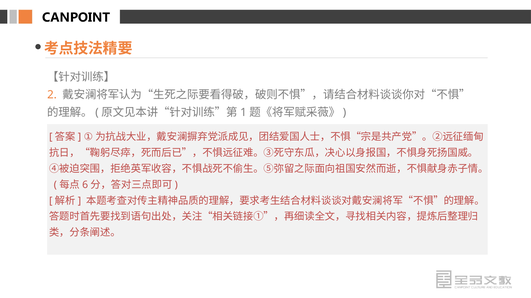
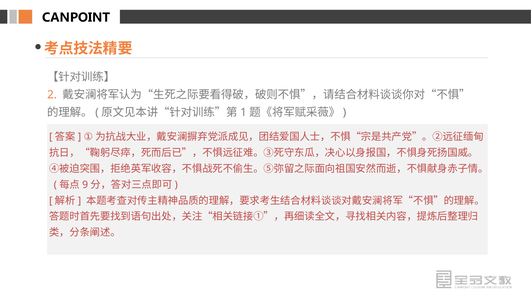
6: 6 -> 9 (85, 185)
